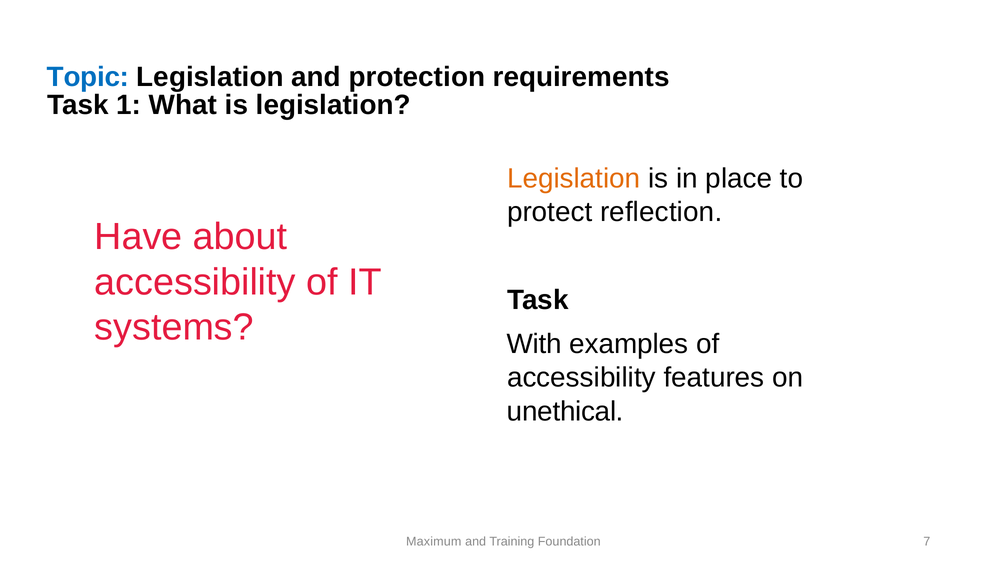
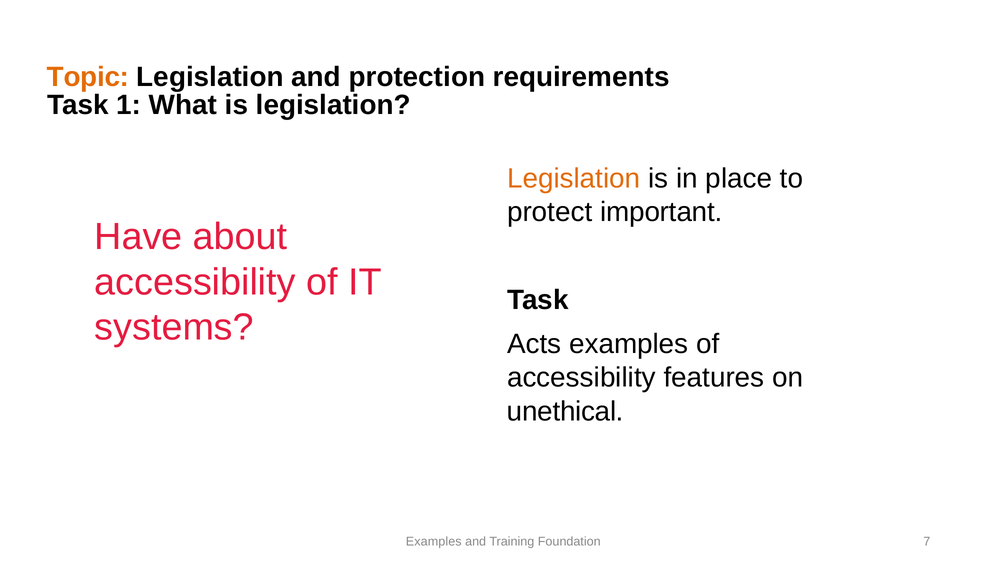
Topic colour: blue -> orange (88, 77)
reflection: reflection -> important (661, 212)
With: With -> Acts (534, 344)
Maximum: Maximum -> Examples (434, 541)
